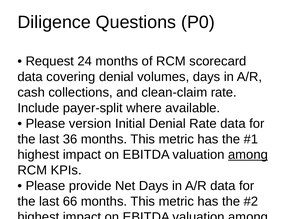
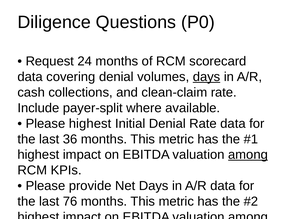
days underline: none -> present (207, 77)
Please version: version -> highest (90, 124)
66: 66 -> 76 (70, 201)
